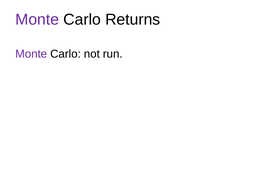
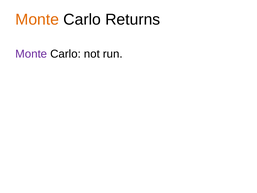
Monte colour: purple -> orange (37, 20)
